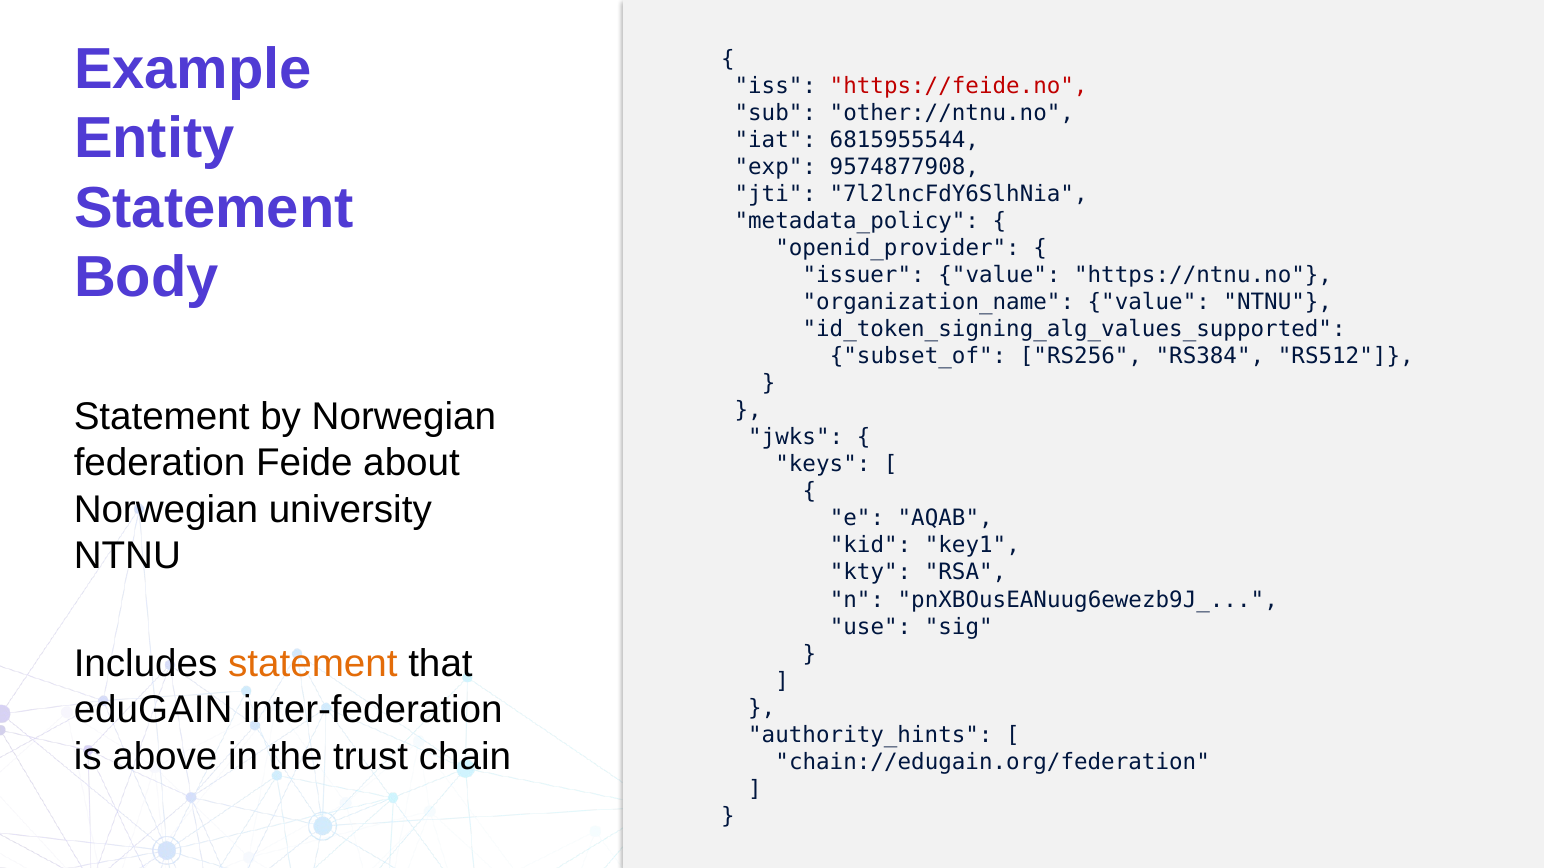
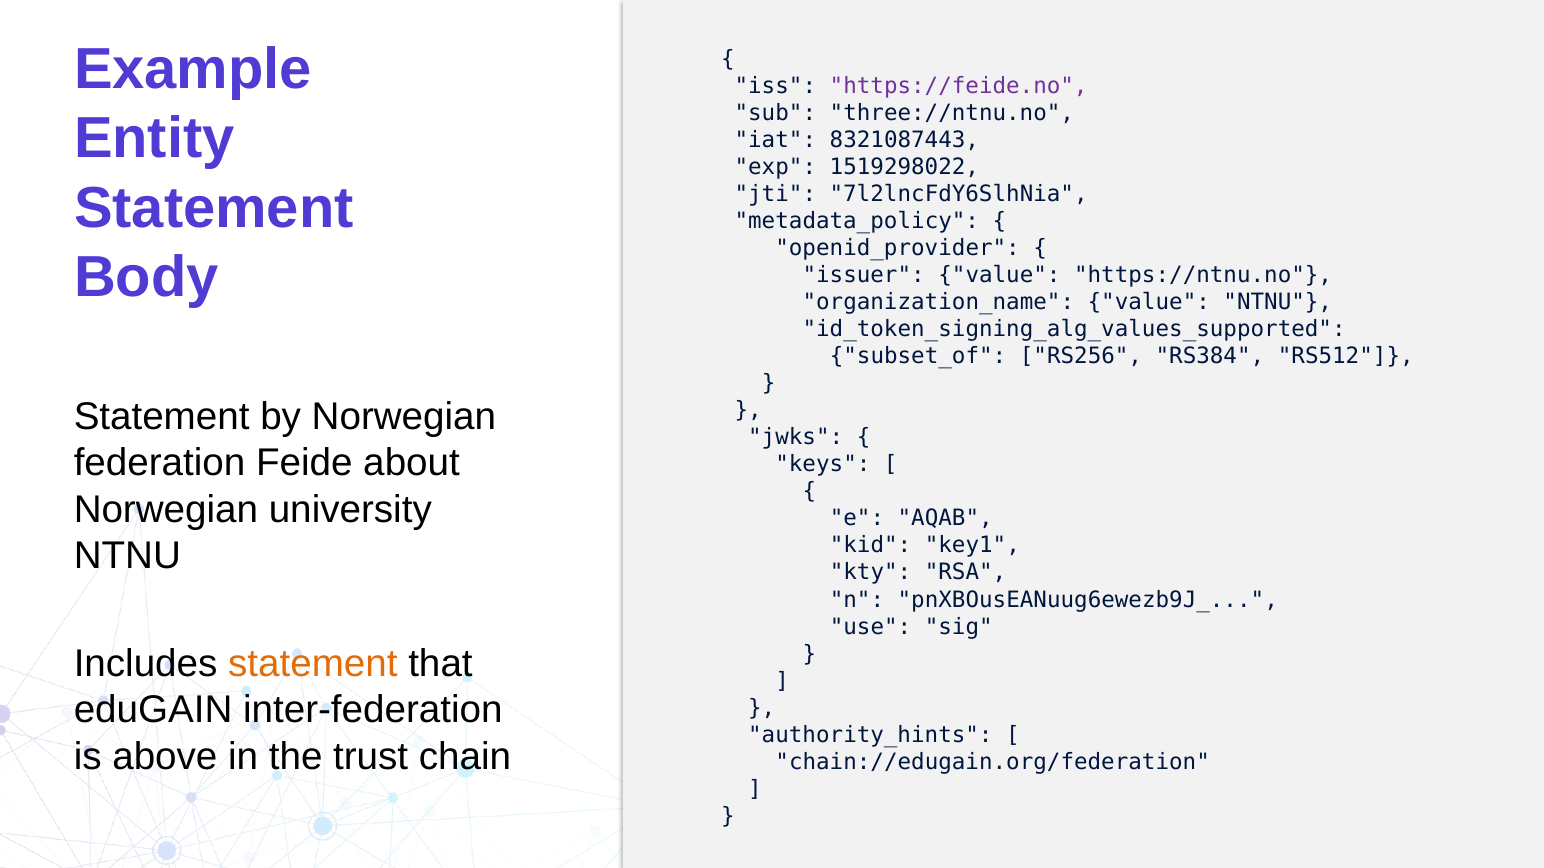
https://feide.no colour: red -> purple (959, 86)
other://ntnu.no: other://ntnu.no -> three://ntnu.no (952, 113)
6815955544: 6815955544 -> 8321087443 (904, 140)
9574877908: 9574877908 -> 1519298022 (904, 167)
